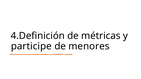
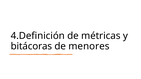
participe: participe -> bitácoras (31, 46)
